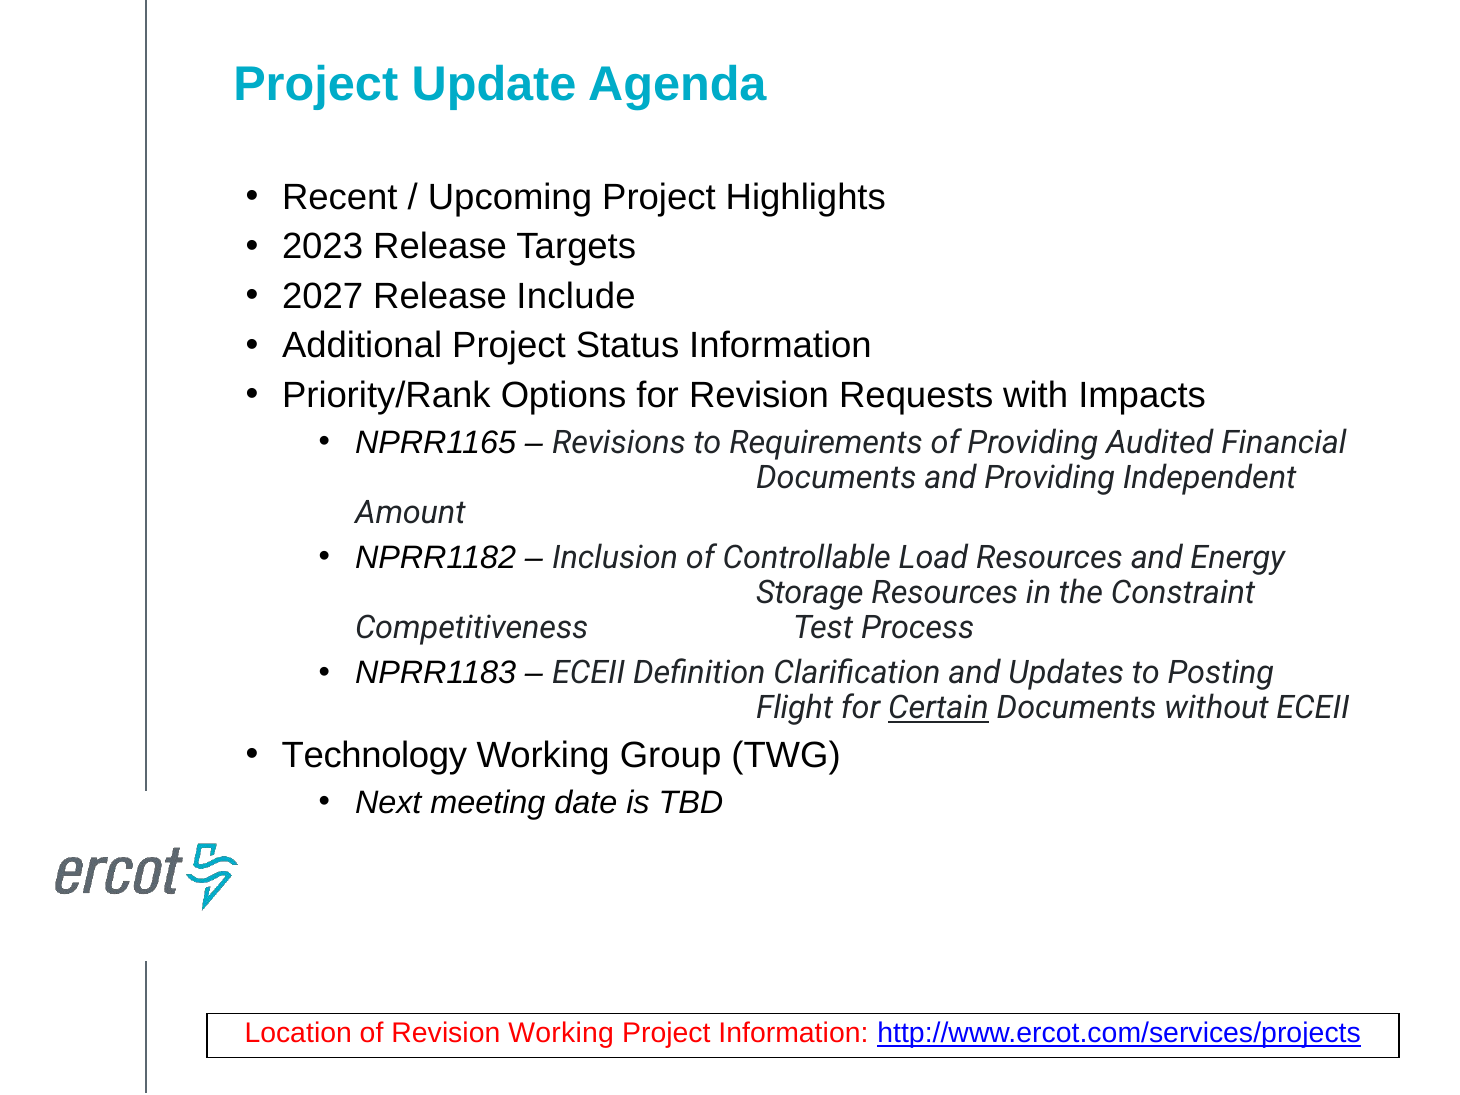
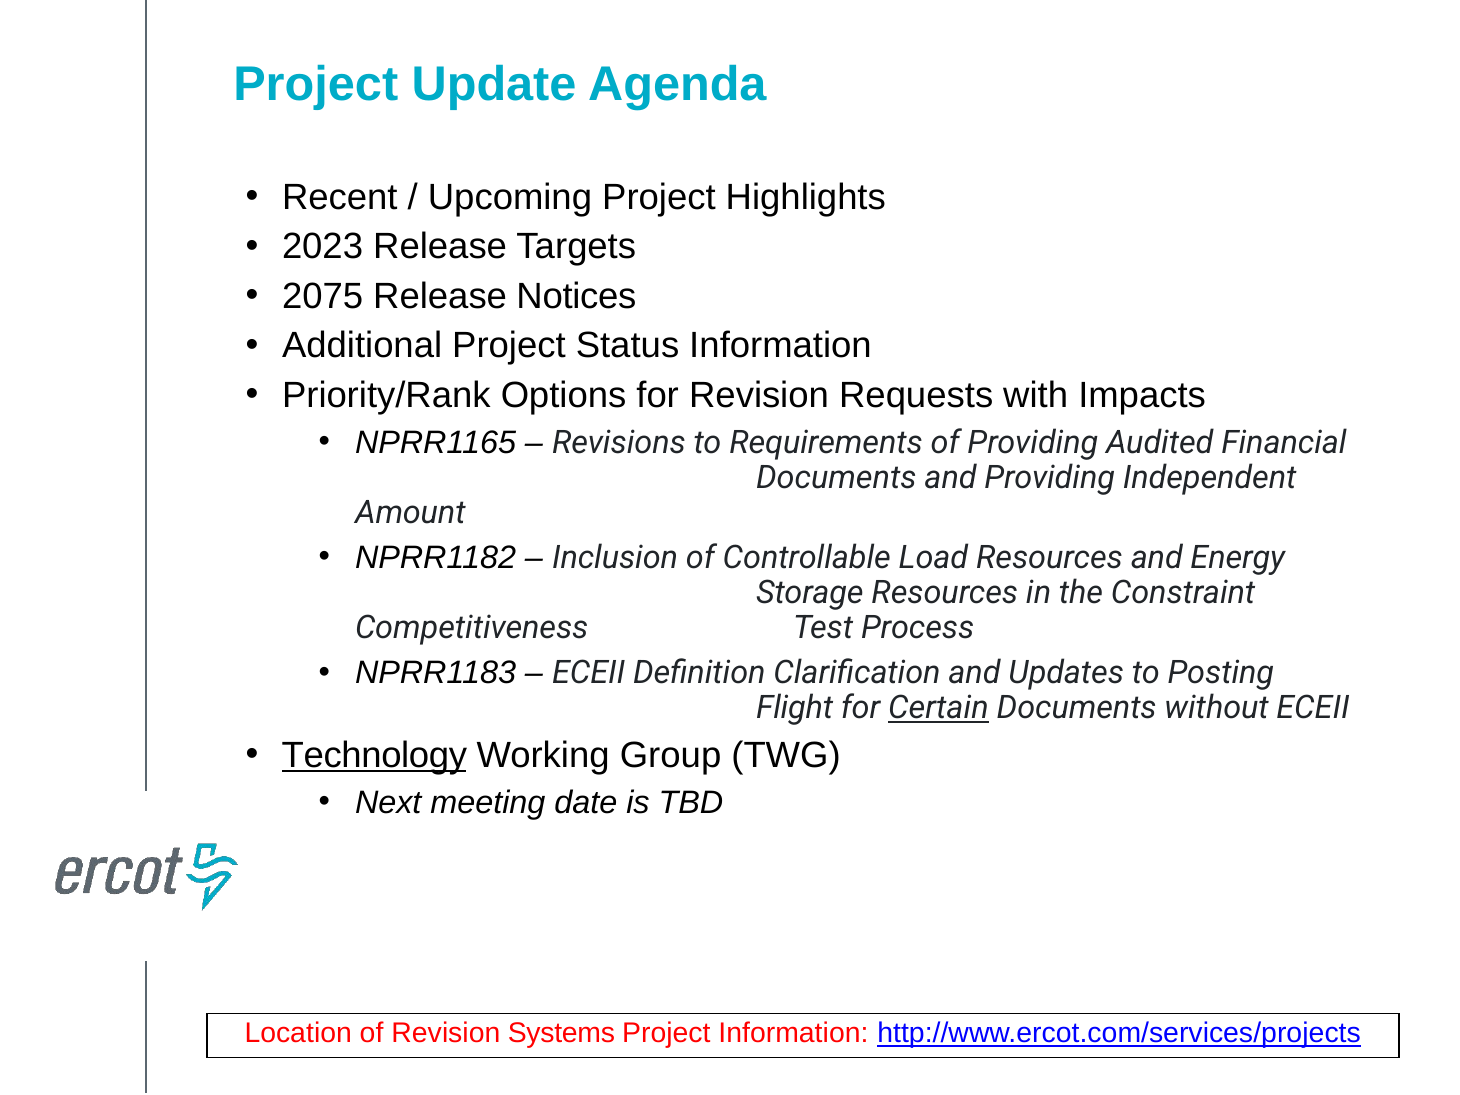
2027: 2027 -> 2075 (323, 296)
Include: Include -> Notices (576, 296)
Technology underline: none -> present (374, 755)
Revision Working: Working -> Systems (561, 1033)
